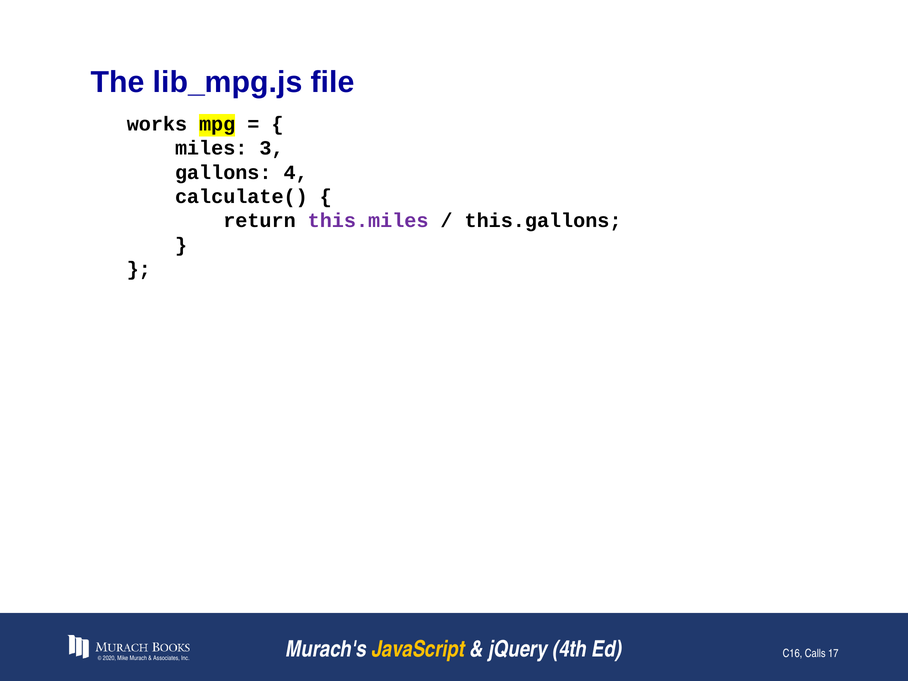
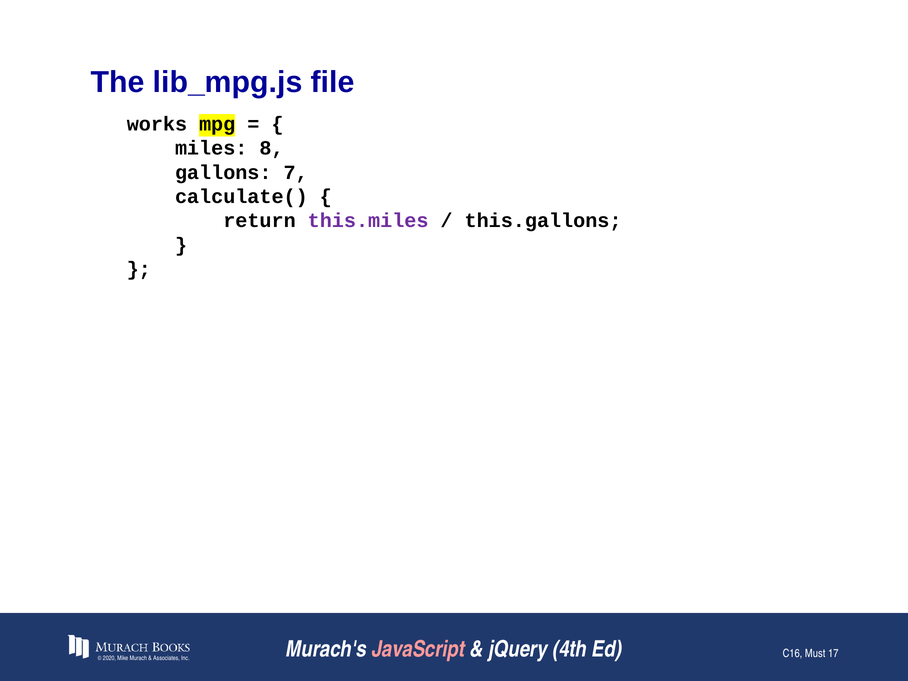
3: 3 -> 8 (272, 148)
4: 4 -> 7 (296, 172)
JavaScript colour: yellow -> pink (418, 649)
Calls: Calls -> Must (815, 653)
